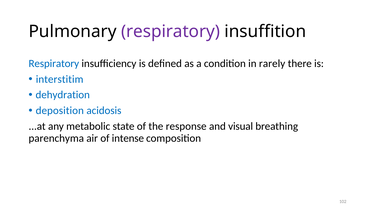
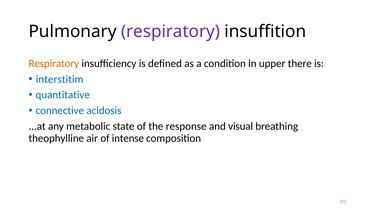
Respiratory colour: blue -> orange (54, 63)
rarely: rarely -> upper (272, 63)
dehydration: dehydration -> quantitative (63, 95)
deposition: deposition -> connective (60, 111)
parenchyma: parenchyma -> theophylline (56, 138)
